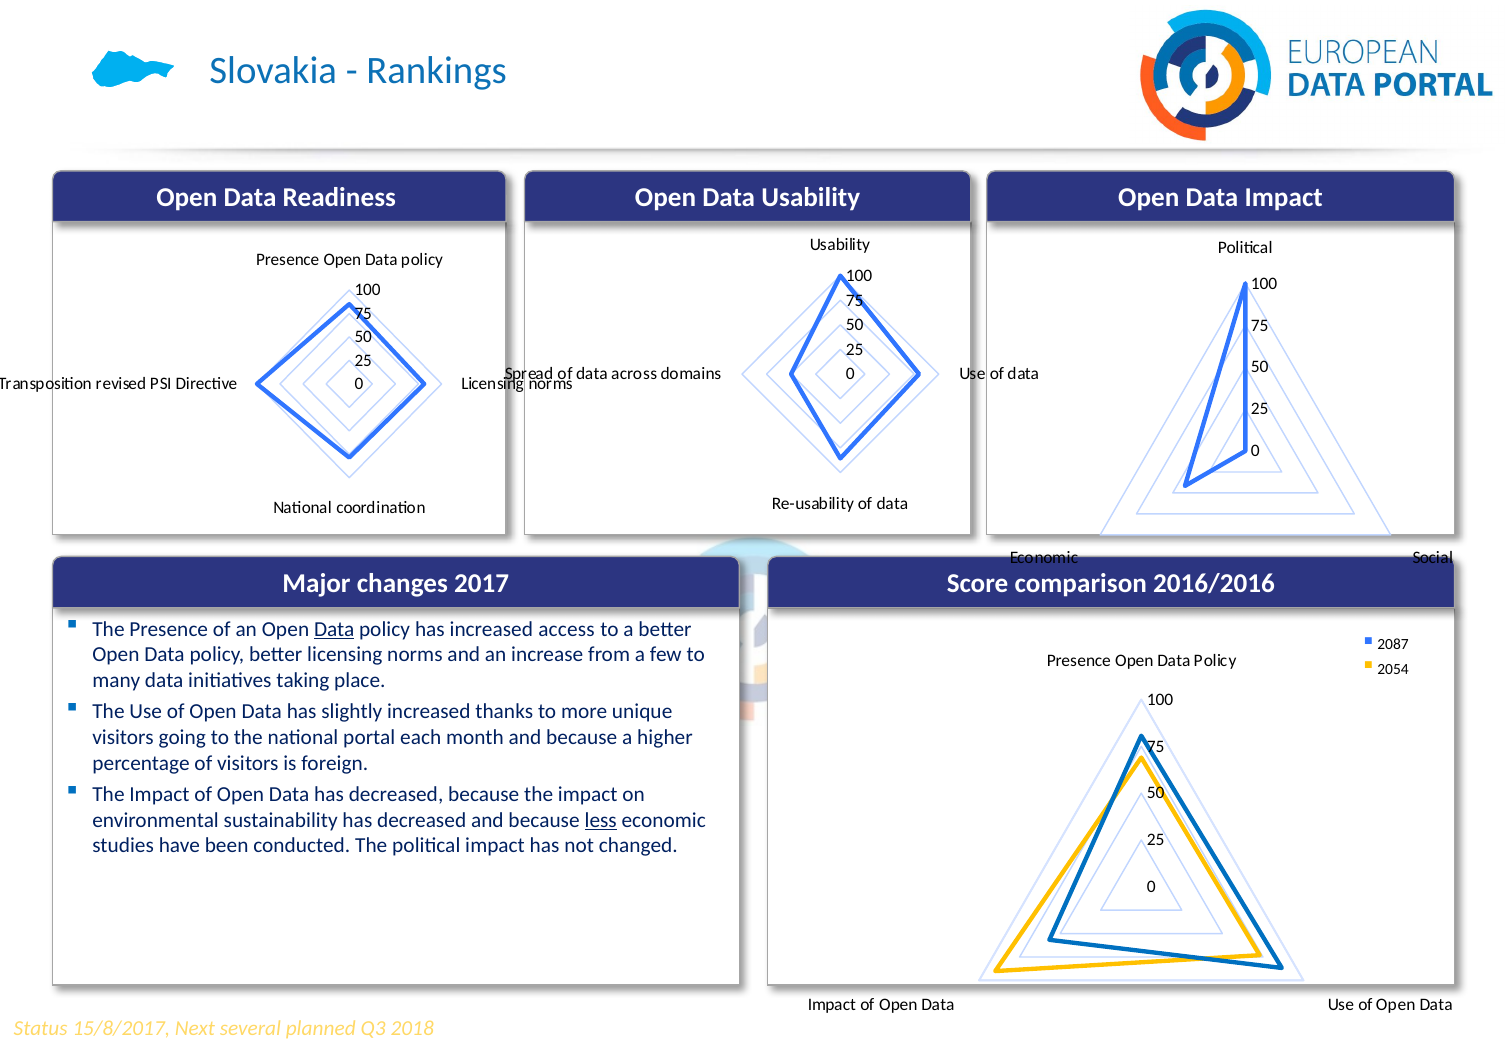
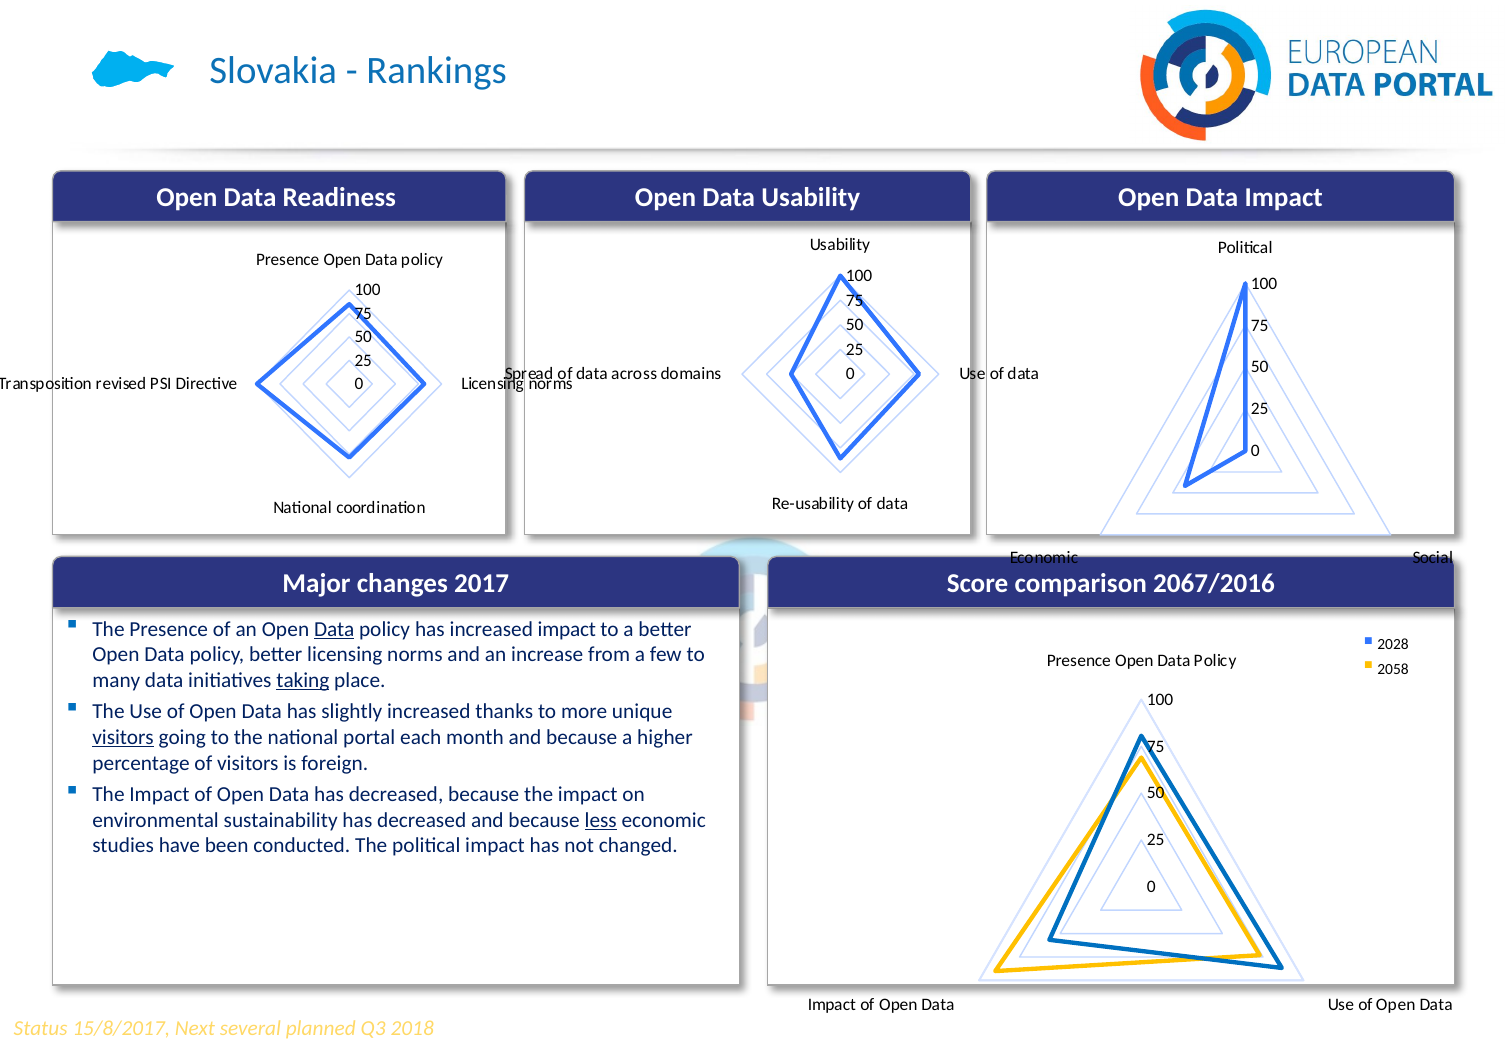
2016/2016: 2016/2016 -> 2067/2016 (1214, 583)
increased access: access -> impact (567, 629)
2087: 2087 -> 2028 (1393, 645)
2054: 2054 -> 2058 (1393, 669)
taking underline: none -> present (303, 680)
visitors underline: none -> present (123, 737)
